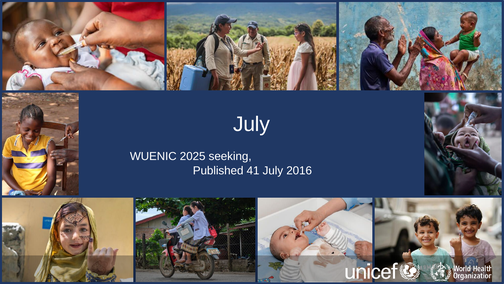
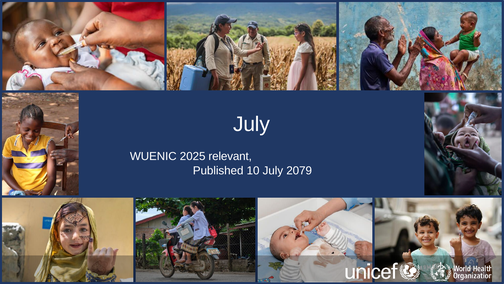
seeking: seeking -> relevant (230, 156)
41: 41 -> 10 (253, 170)
2016: 2016 -> 2079 (299, 170)
